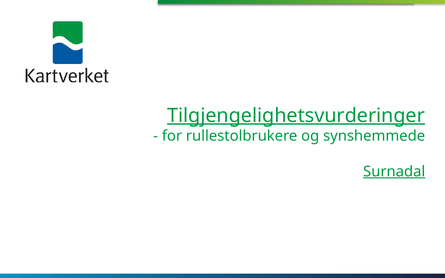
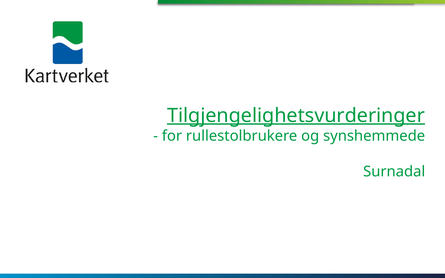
Surnadal underline: present -> none (394, 172)
